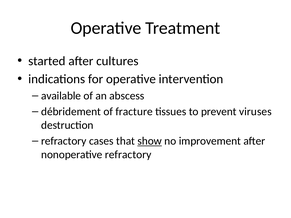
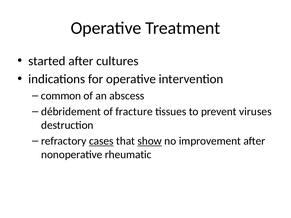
available: available -> common (61, 96)
cases underline: none -> present (101, 141)
nonoperative refractory: refractory -> rheumatic (128, 155)
